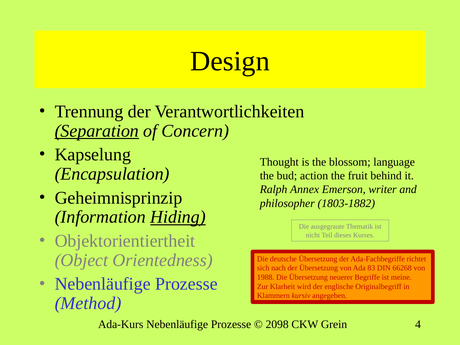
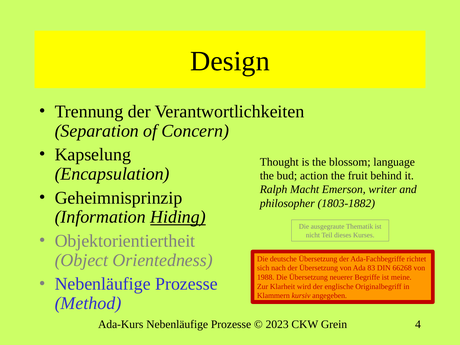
Separation underline: present -> none (97, 131)
Annex: Annex -> Macht (305, 190)
2098: 2098 -> 2023 (277, 324)
